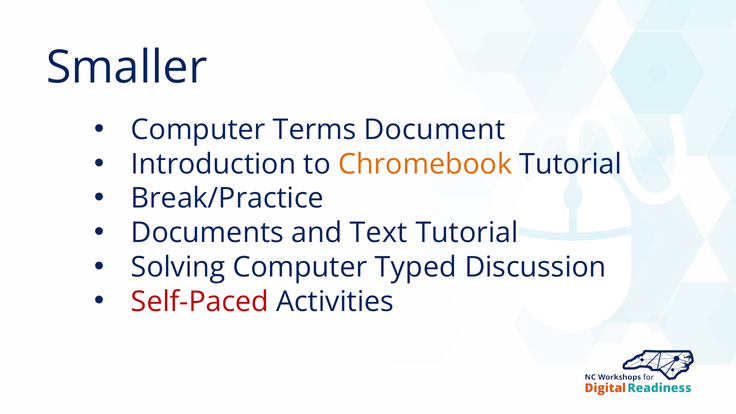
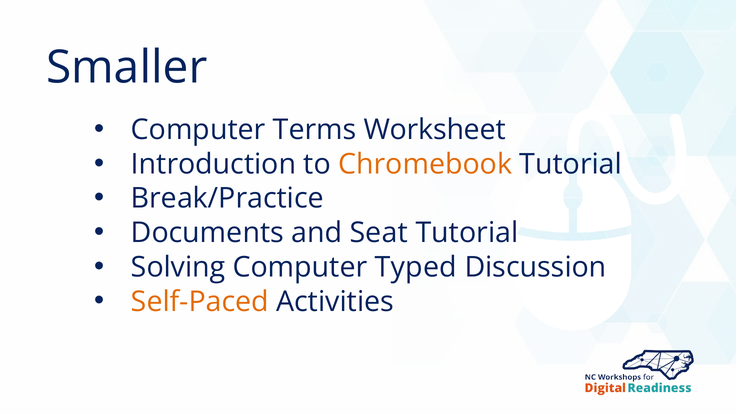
Document: Document -> Worksheet (435, 130)
Text: Text -> Seat (379, 233)
Self-Paced colour: red -> orange (200, 302)
